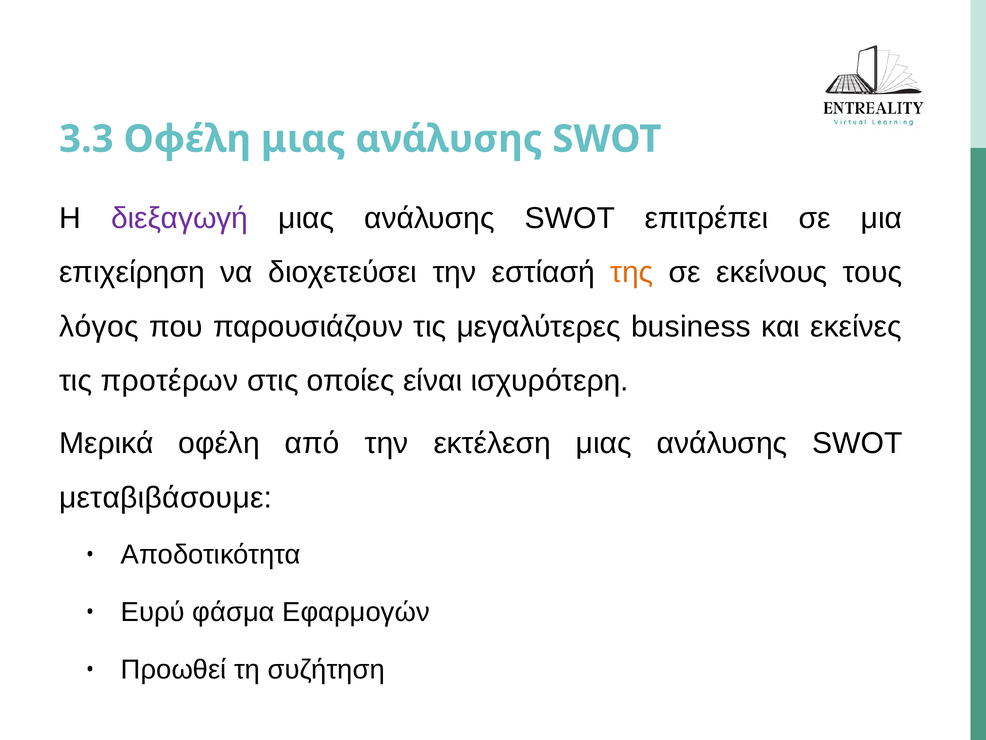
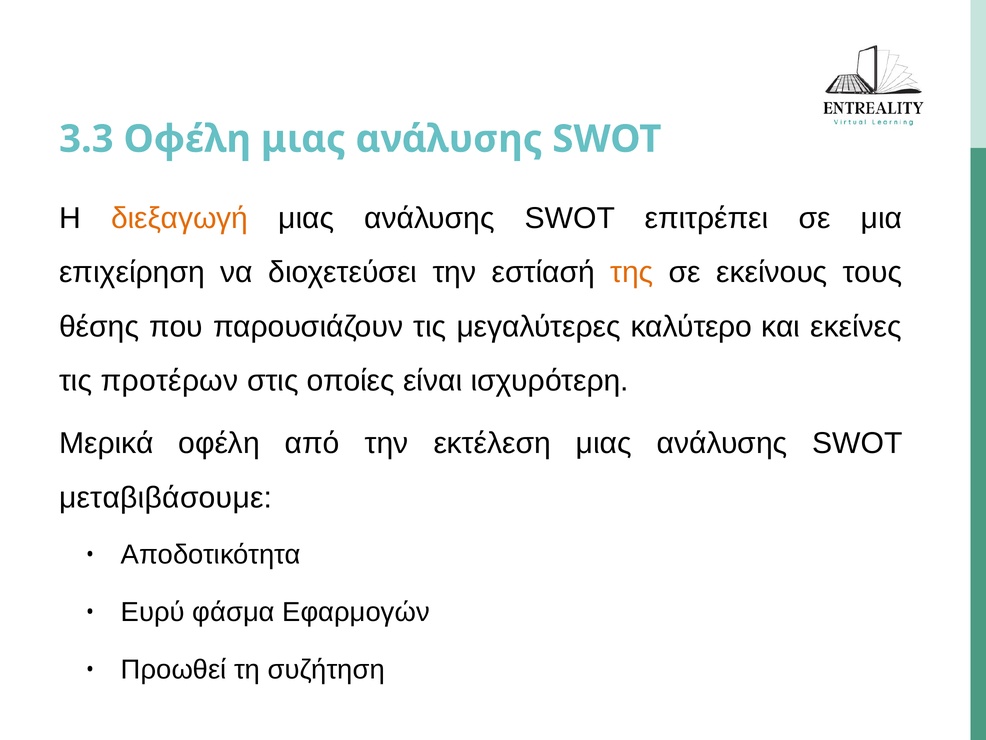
διεξαγωγή colour: purple -> orange (180, 218)
λόγος: λόγος -> θέσης (99, 326)
business: business -> καλύτερο (691, 326)
